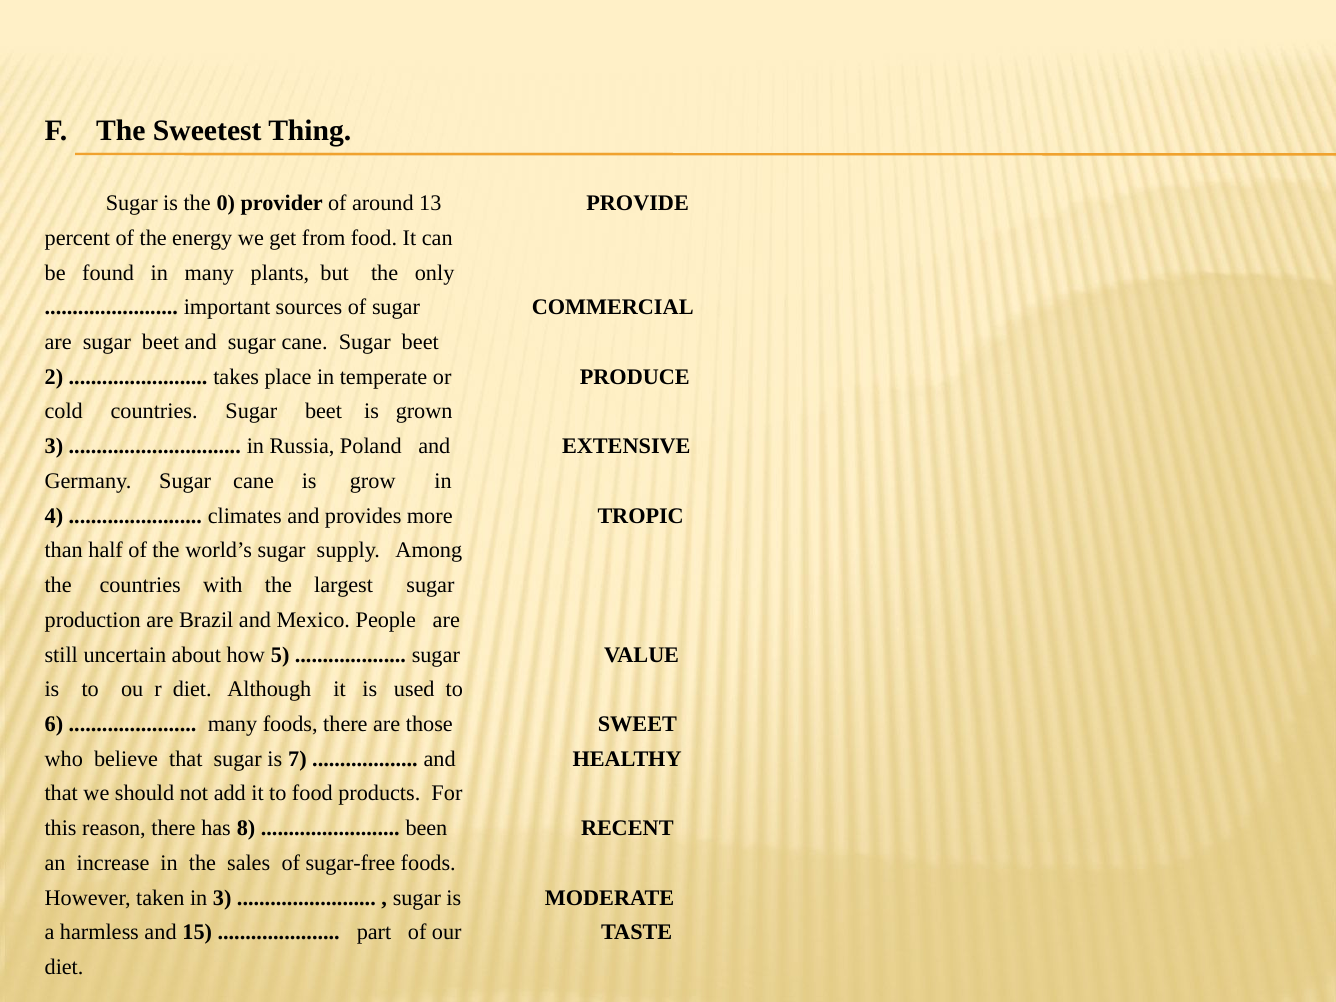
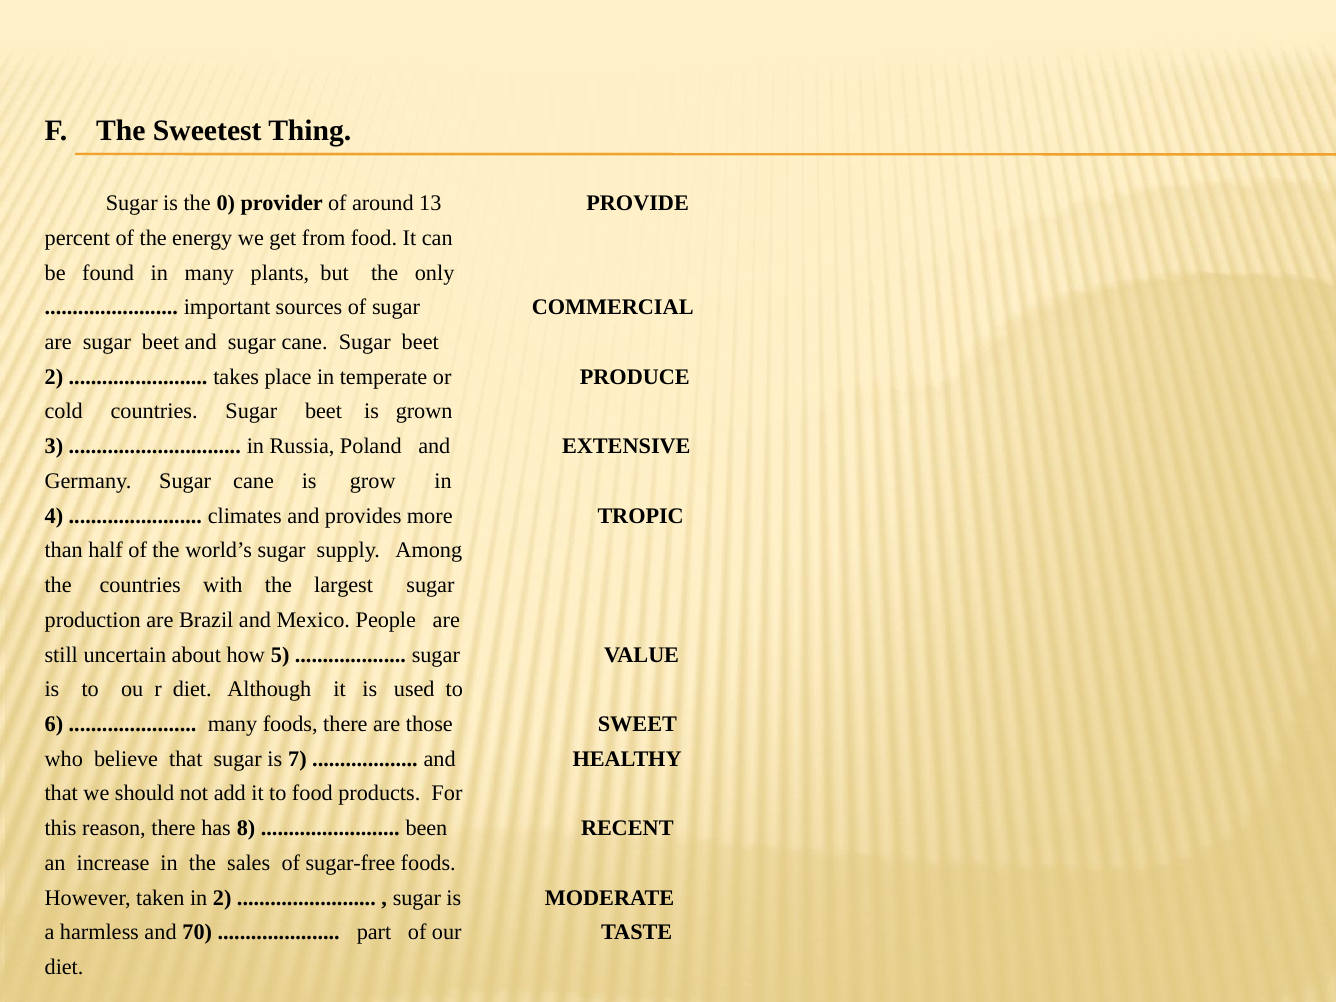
in 3: 3 -> 2 (222, 898)
15: 15 -> 70 (197, 932)
